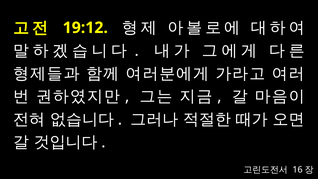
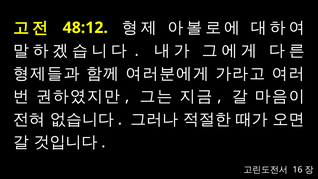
19:12: 19:12 -> 48:12 (85, 28)
